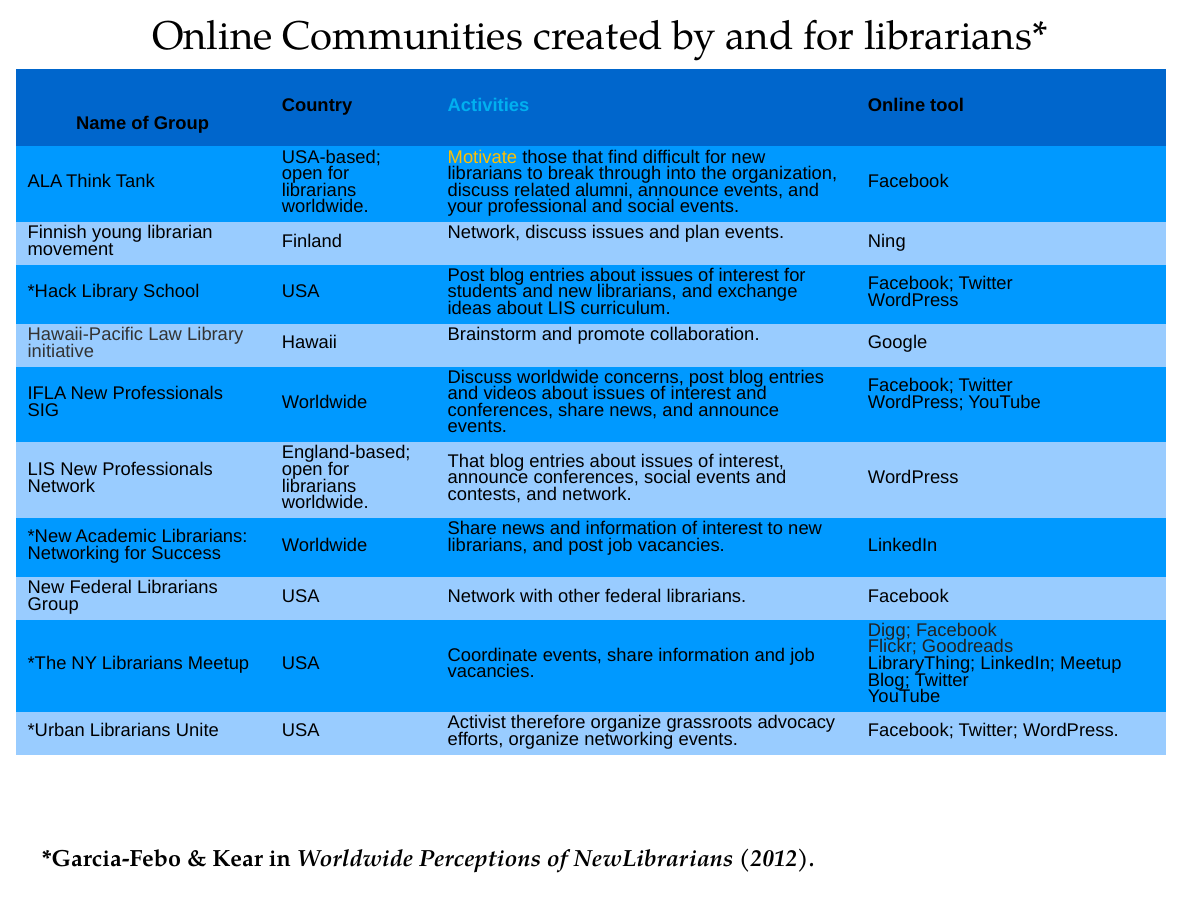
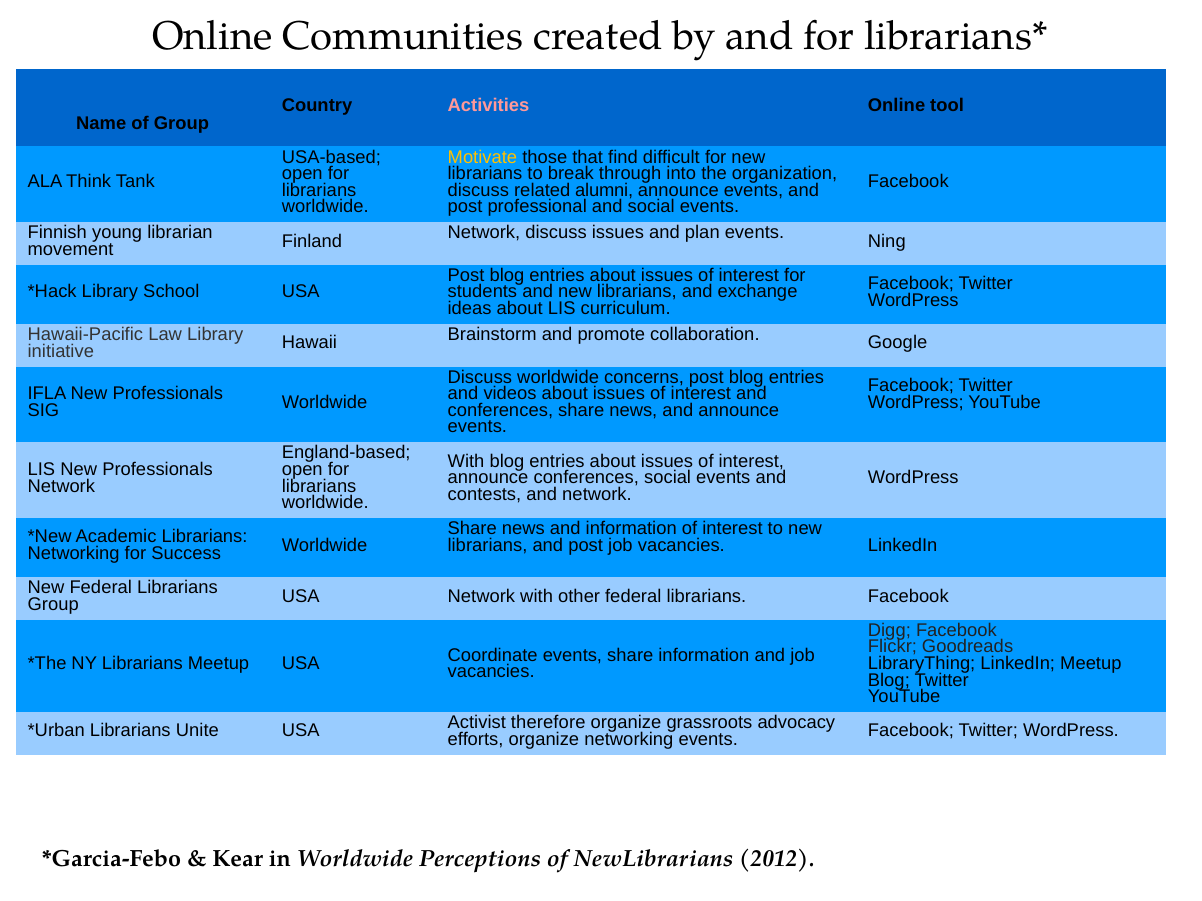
Activities colour: light blue -> pink (489, 105)
your: your -> post (465, 207)
That: That -> With (466, 461)
